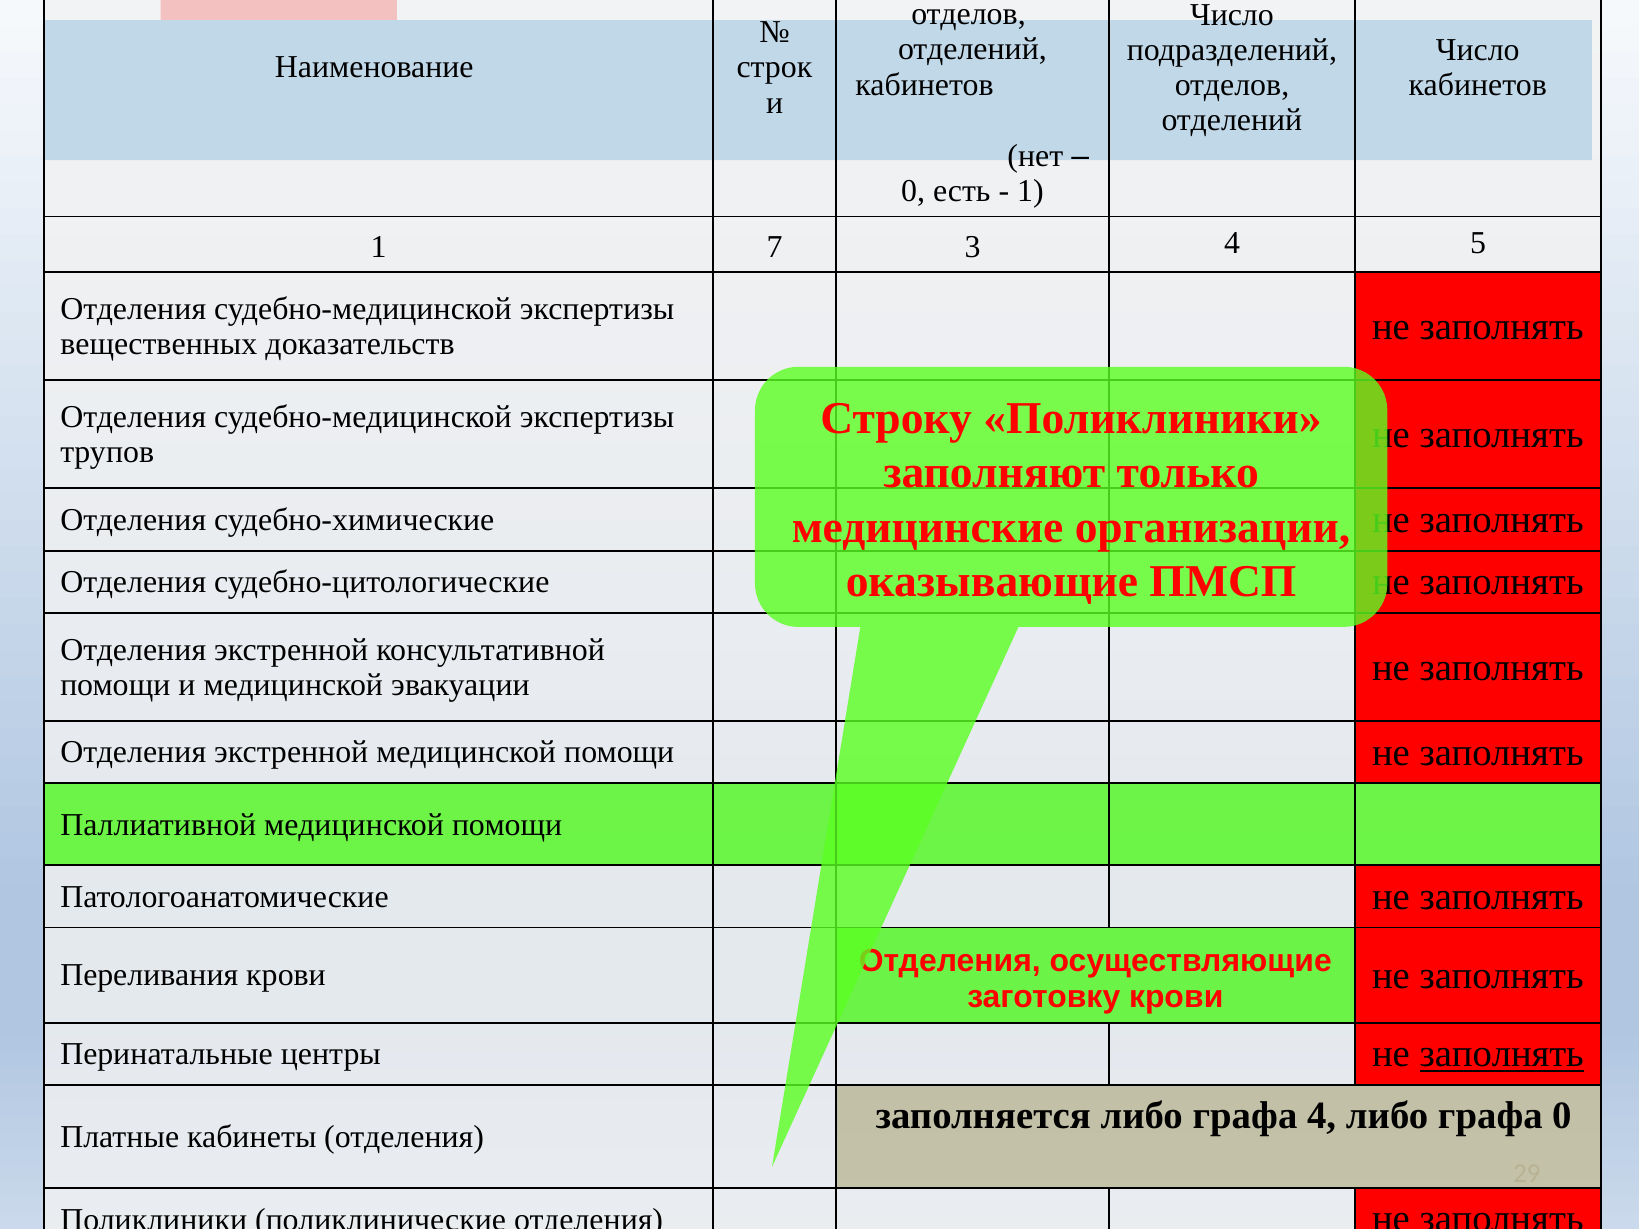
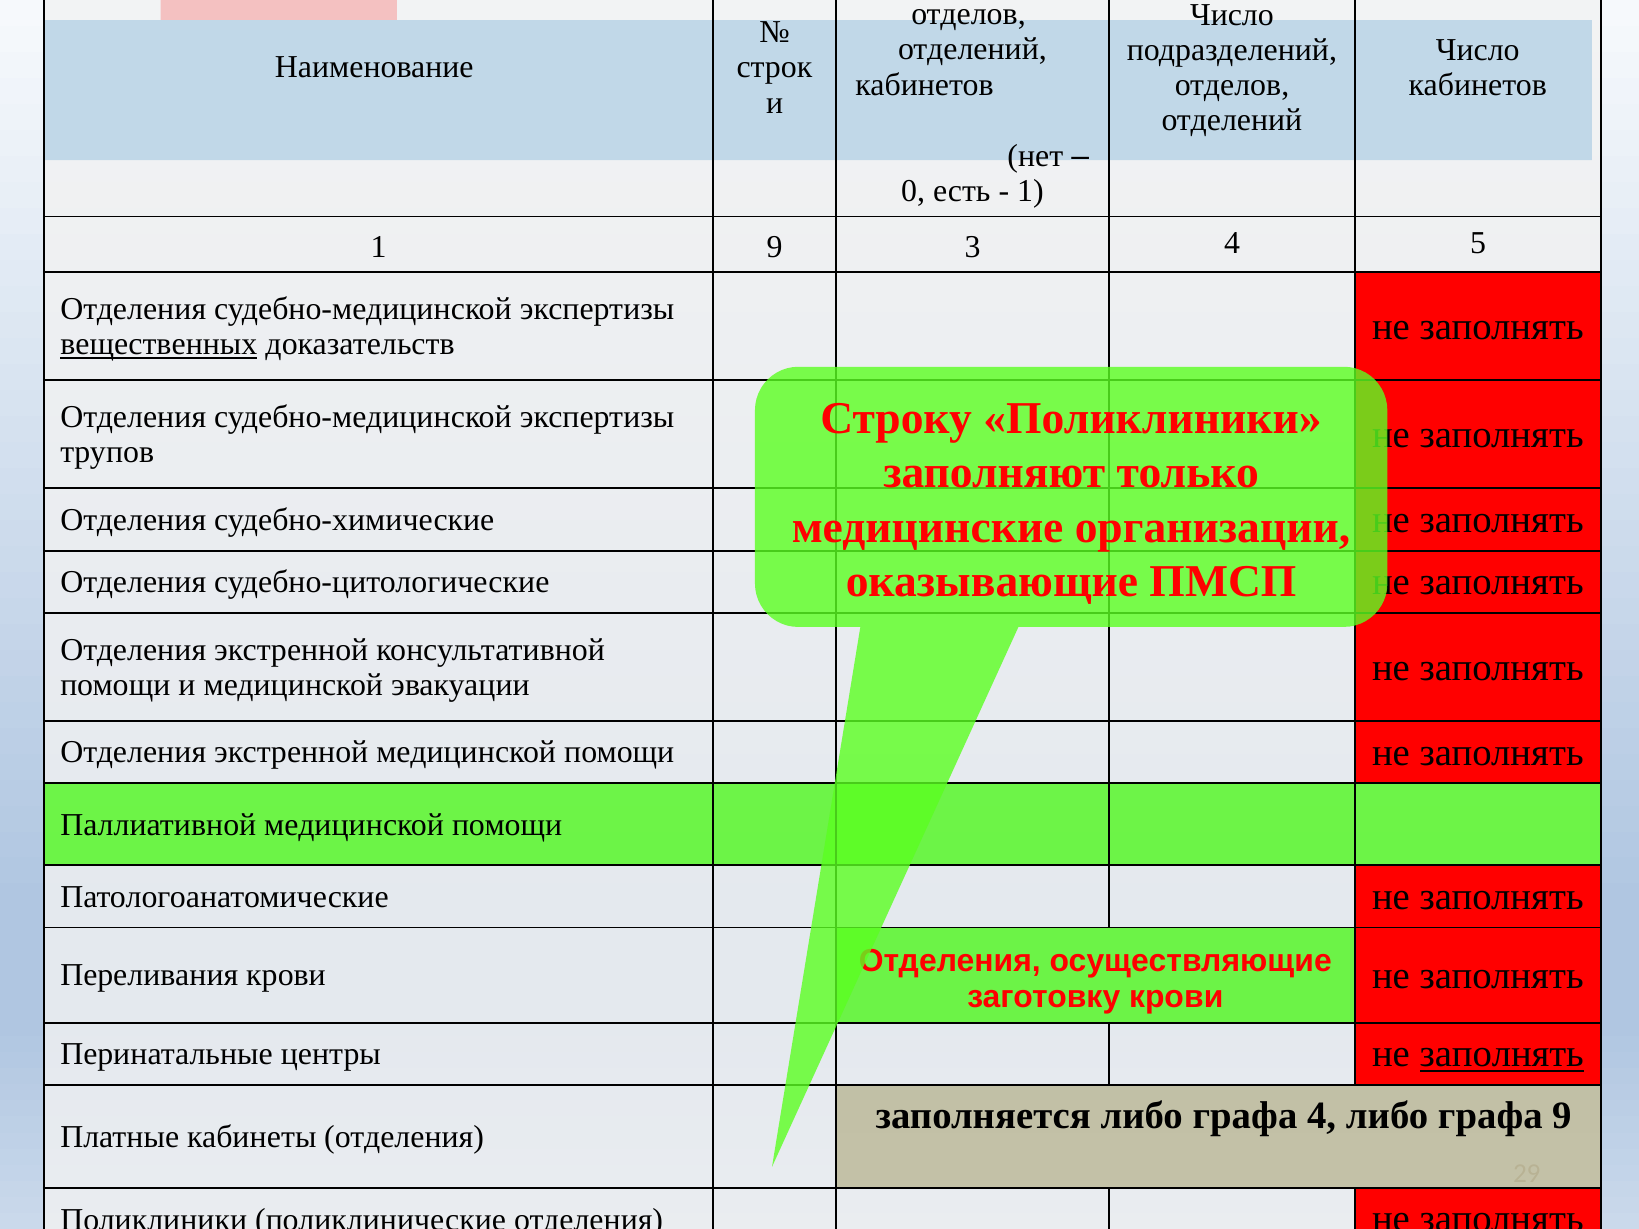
1 7: 7 -> 9 (775, 247)
вещественных underline: none -> present (159, 344)
графа 0: 0 -> 9 (1562, 1116)
